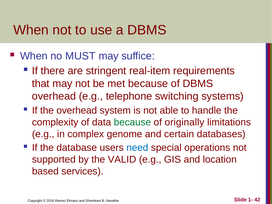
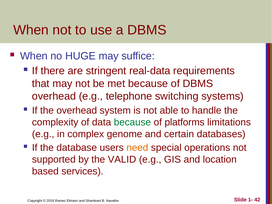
MUST: MUST -> HUGE (80, 56)
real-item: real-item -> real-data (150, 71)
originally: originally -> platforms (185, 122)
need colour: blue -> orange (137, 148)
